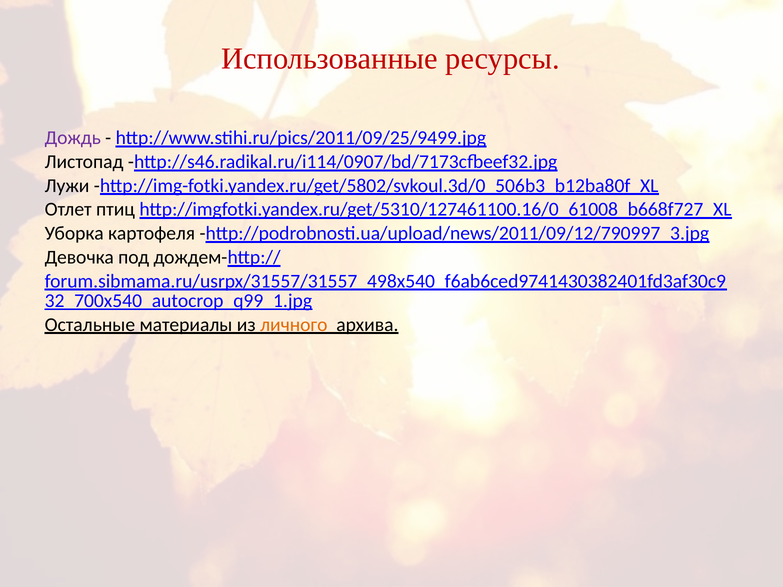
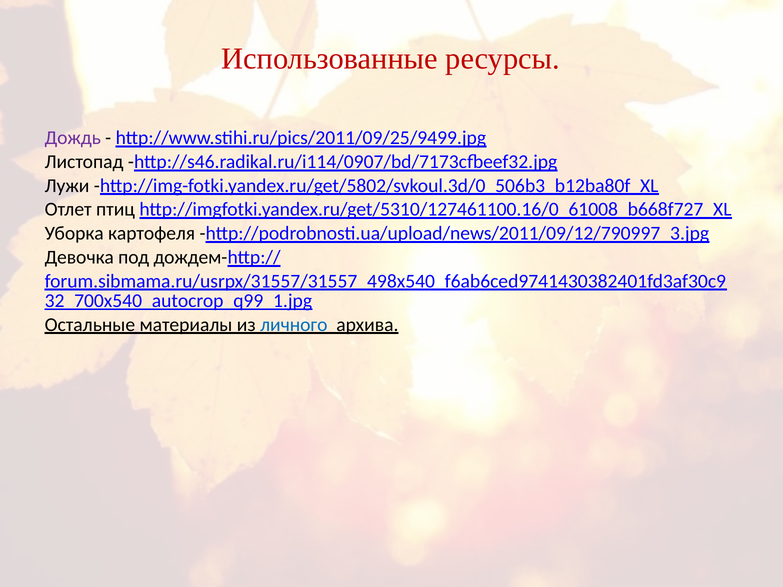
личного colour: orange -> blue (294, 325)
